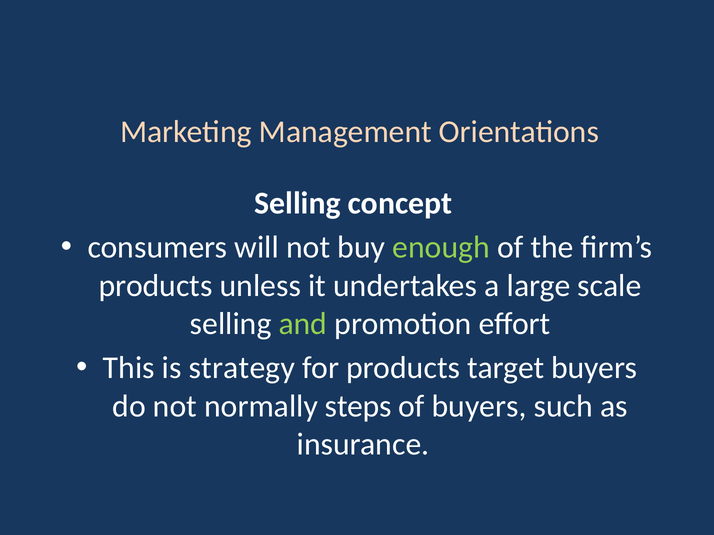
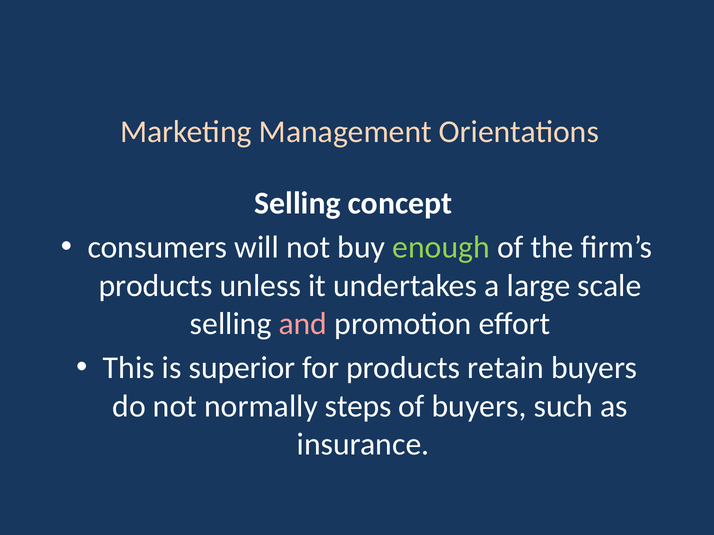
and colour: light green -> pink (303, 324)
strategy: strategy -> superior (242, 368)
target: target -> retain (506, 368)
